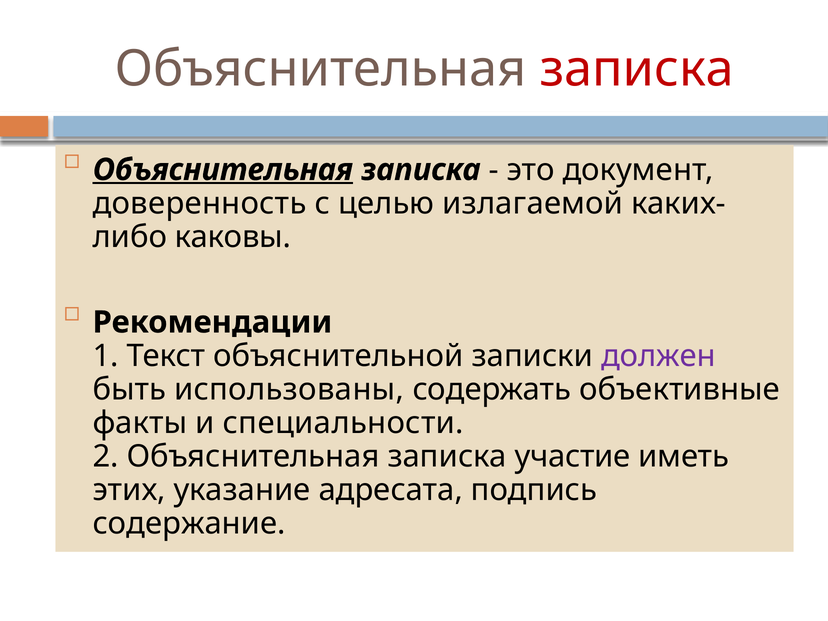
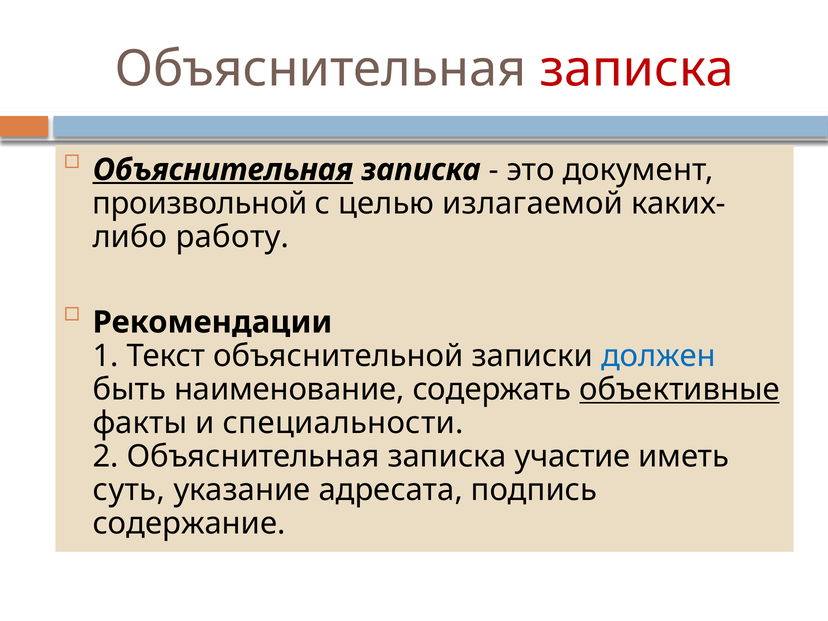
доверенность: доверенность -> произвольной (200, 203)
каковы: каковы -> работу (232, 237)
должен colour: purple -> blue (659, 356)
использованы: использованы -> наименование (289, 389)
объективные underline: none -> present (680, 389)
этих: этих -> суть (129, 490)
